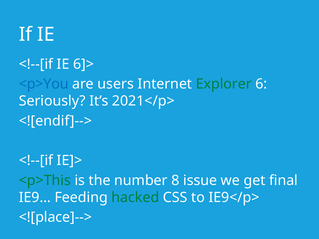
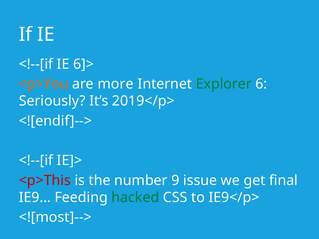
<p>You colour: blue -> orange (44, 84)
users: users -> more (116, 84)
2021</p>: 2021</p> -> 2019</p> (143, 101)
<p>This colour: green -> red (45, 181)
8: 8 -> 9 (175, 181)
<![place]-->: <![place]--> -> <![most]--> (55, 217)
